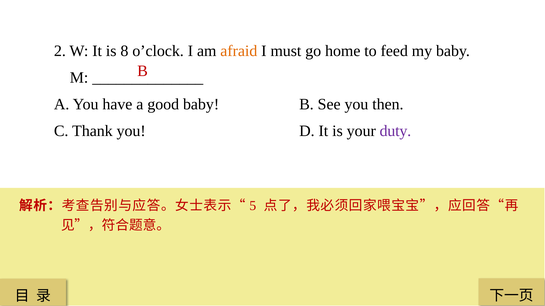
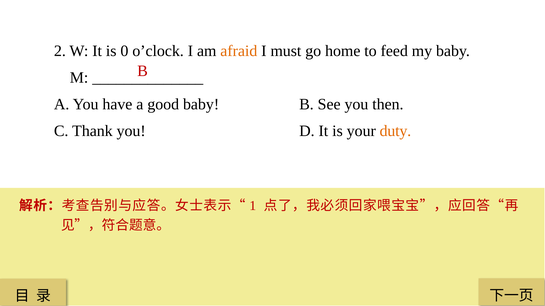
8: 8 -> 0 (124, 51)
duty colour: purple -> orange (395, 131)
5: 5 -> 1 (253, 206)
